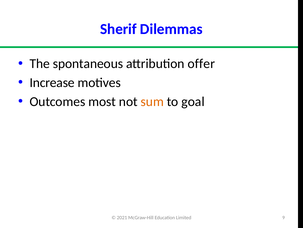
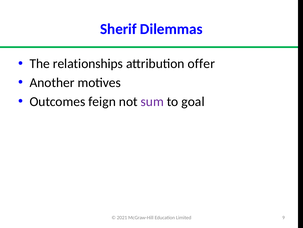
spontaneous: spontaneous -> relationships (88, 64)
Increase: Increase -> Another (52, 82)
most: most -> feign (102, 101)
sum colour: orange -> purple (152, 101)
